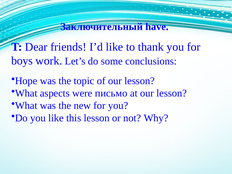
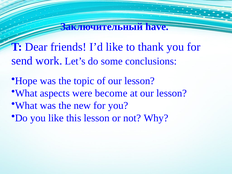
boys: boys -> send (22, 61)
письмо: письмо -> become (111, 93)
